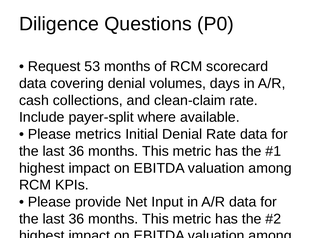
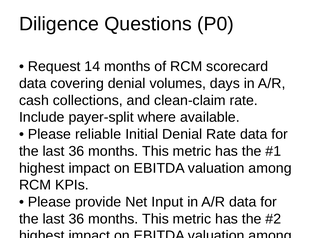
53: 53 -> 14 (92, 67)
metrics: metrics -> reliable (98, 135)
